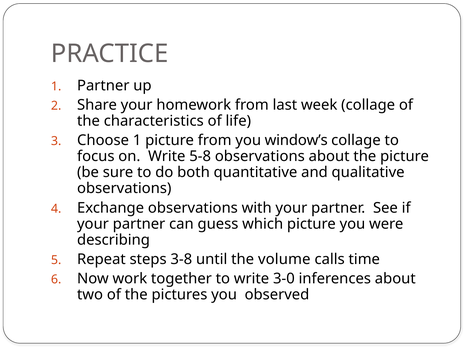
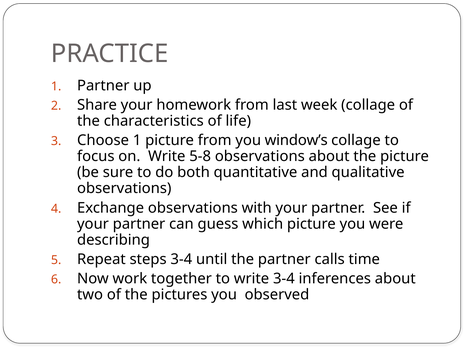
steps 3-8: 3-8 -> 3-4 (181, 259)
the volume: volume -> partner (284, 259)
write 3-0: 3-0 -> 3-4 (284, 279)
